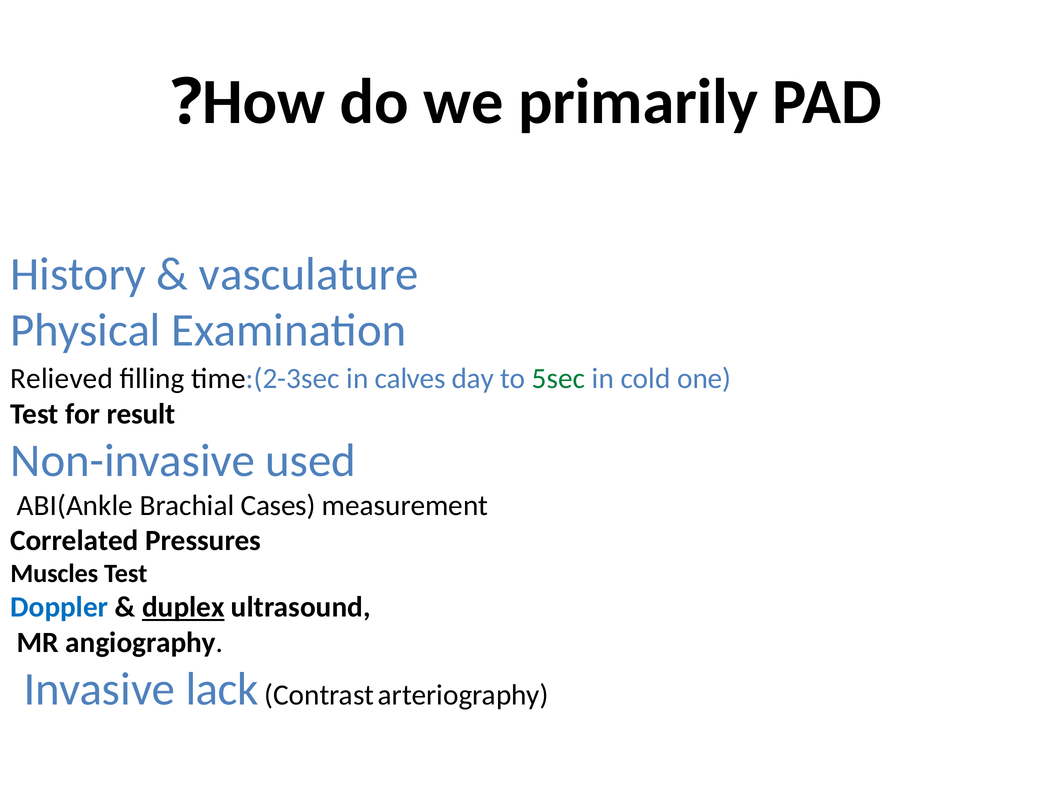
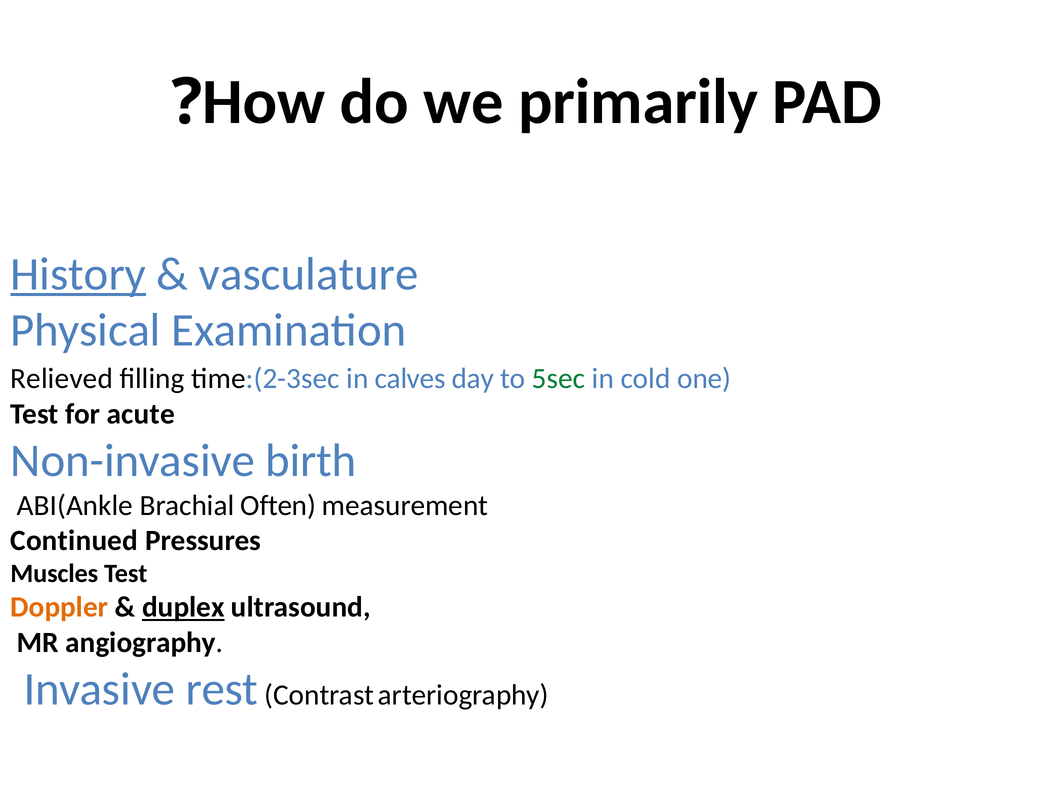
History underline: none -> present (78, 274)
result: result -> acute (141, 414)
used: used -> birth (311, 461)
Cases: Cases -> Often (278, 505)
Correlated: Correlated -> Continued (74, 540)
Doppler colour: blue -> orange (59, 607)
lack: lack -> rest (222, 689)
